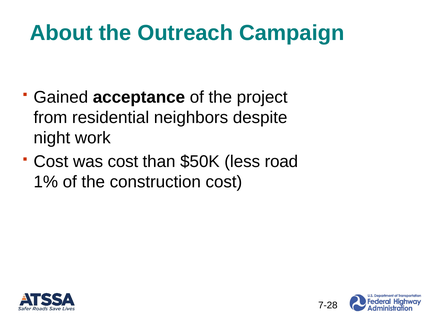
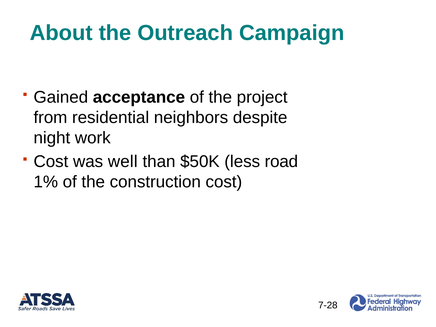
was cost: cost -> well (123, 162)
